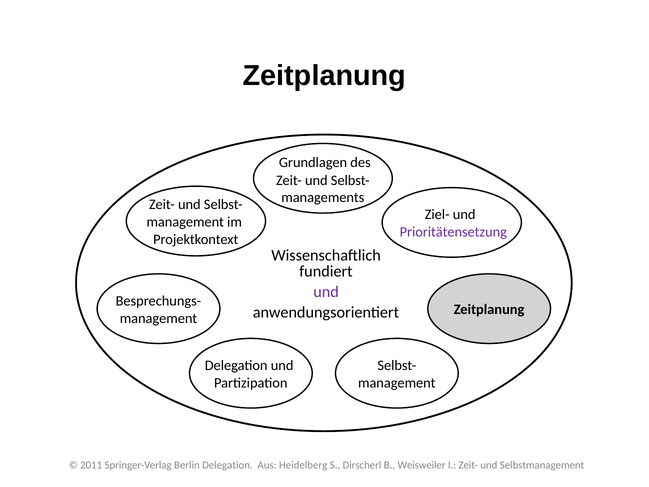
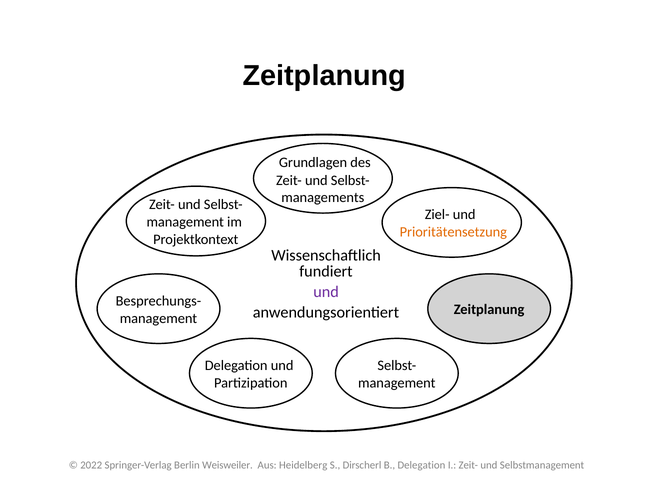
Prioritätensetzung colour: purple -> orange (453, 232)
2011: 2011 -> 2022 (91, 465)
Berlin Delegation: Delegation -> Weisweiler (227, 465)
B Weisweiler: Weisweiler -> Delegation (421, 465)
